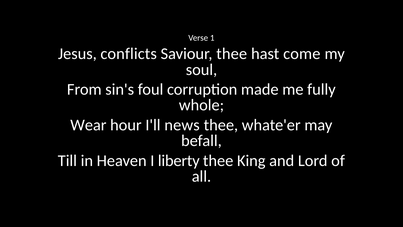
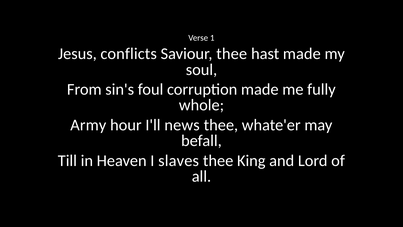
hast come: come -> made (302, 54)
Wear: Wear -> Army (88, 125)
liberty: liberty -> slaves (179, 160)
